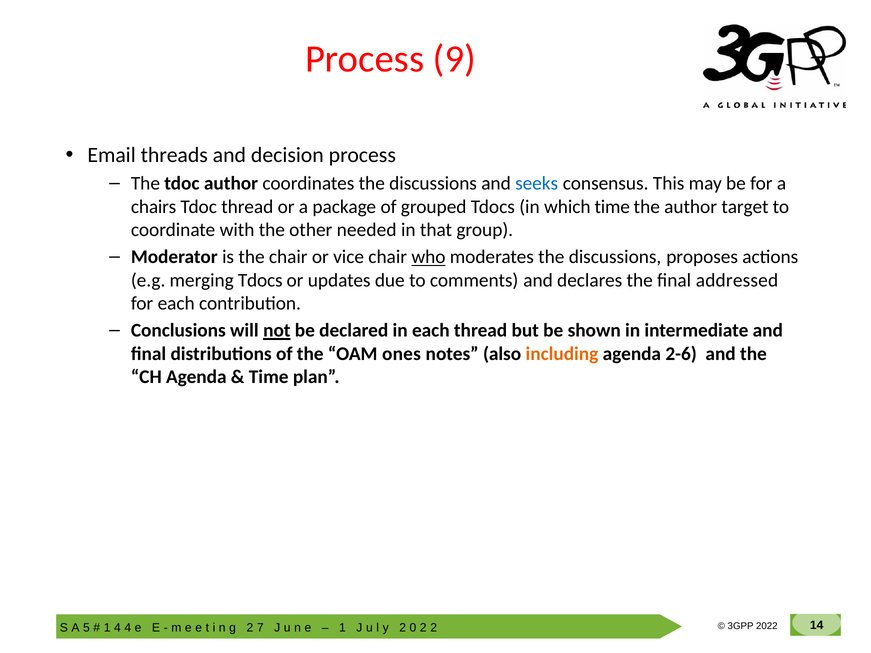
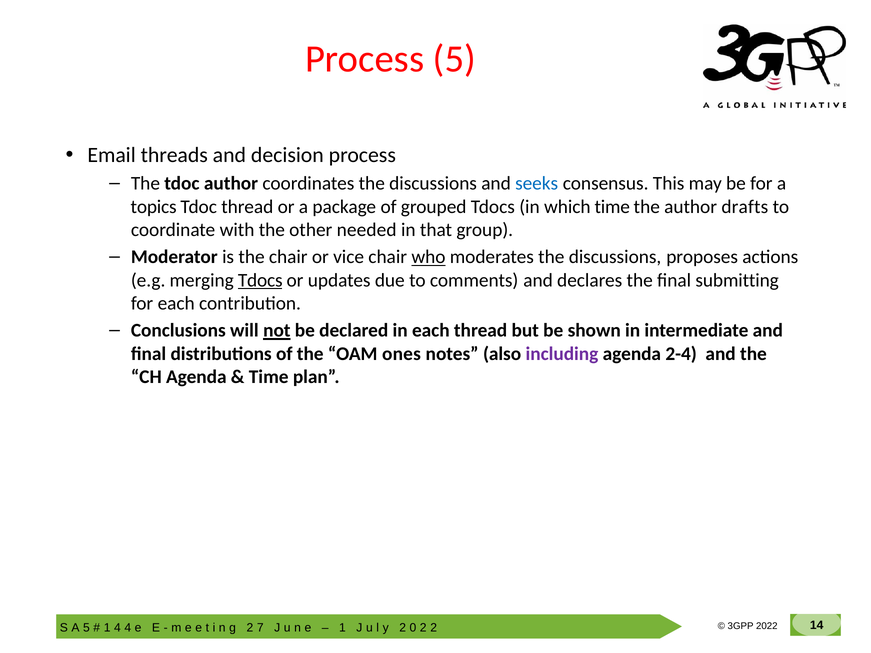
Process 9: 9 -> 5 (454, 59)
chairs: chairs -> topics (154, 207)
target: target -> drafts (745, 207)
Tdocs underline: none -> present (260, 280)
addressed: addressed -> submitting (737, 280)
including colour: orange -> purple (562, 354)
2-6: 2-6 -> 2-4 (681, 354)
